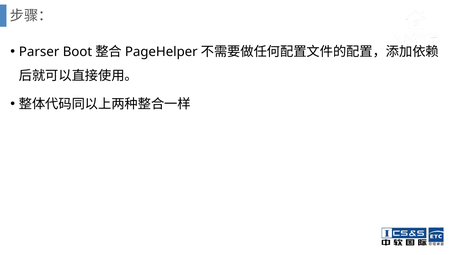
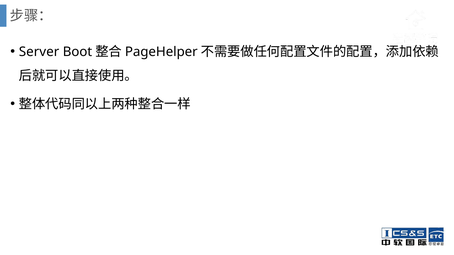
Parser: Parser -> Server (39, 52)
